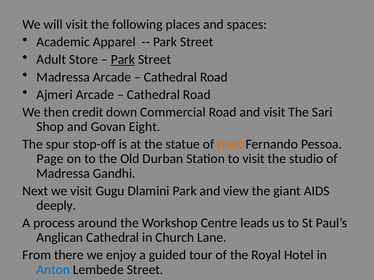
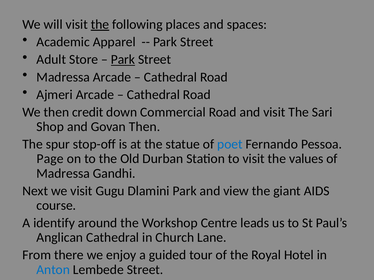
the underline: none -> present (100, 25)
Govan Eight: Eight -> Then (145, 127)
poet colour: orange -> blue (230, 144)
studio: studio -> values (306, 159)
deeply: deeply -> course (56, 206)
process: process -> identify (54, 223)
